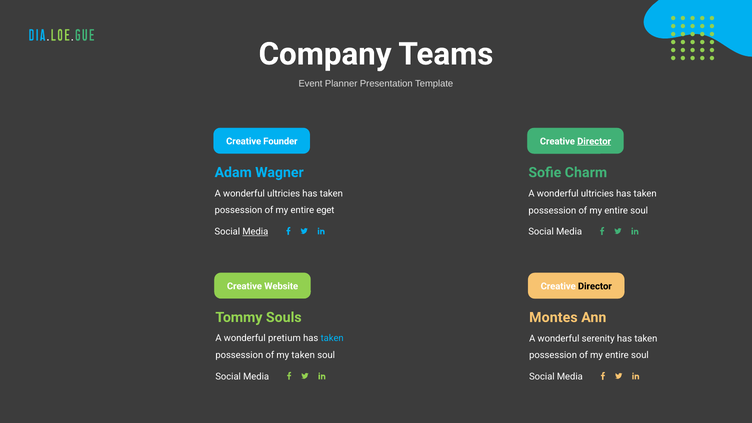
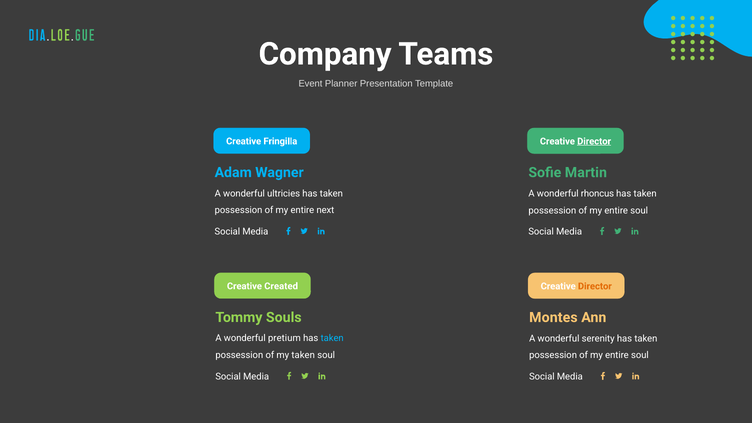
Founder: Founder -> Fringilla (280, 141)
Charm: Charm -> Martin (586, 172)
ultricies: ultricies -> rhoncus (597, 193)
eget: eget -> next (325, 210)
Media underline: present -> none (255, 232)
Website: Website -> Created (281, 286)
Director colour: black -> orange (595, 286)
